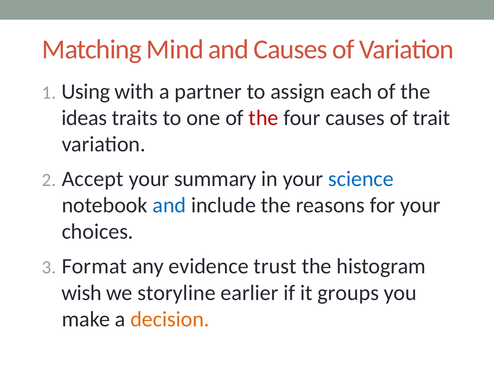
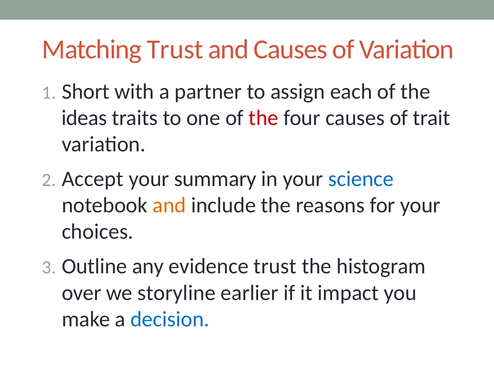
Matching Mind: Mind -> Trust (175, 49)
Using: Using -> Short (86, 91)
and colour: blue -> orange (169, 205)
Format: Format -> Outline (94, 266)
wish: wish -> over (82, 292)
groups: groups -> impact (348, 292)
decision colour: orange -> blue (170, 319)
